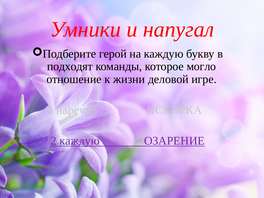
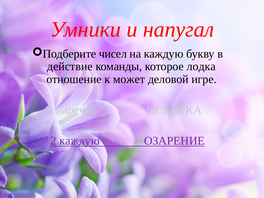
герой: герой -> чисел (113, 54)
подходят: подходят -> действие (70, 66)
могло: могло -> лодка (201, 66)
жизни: жизни -> может (129, 79)
